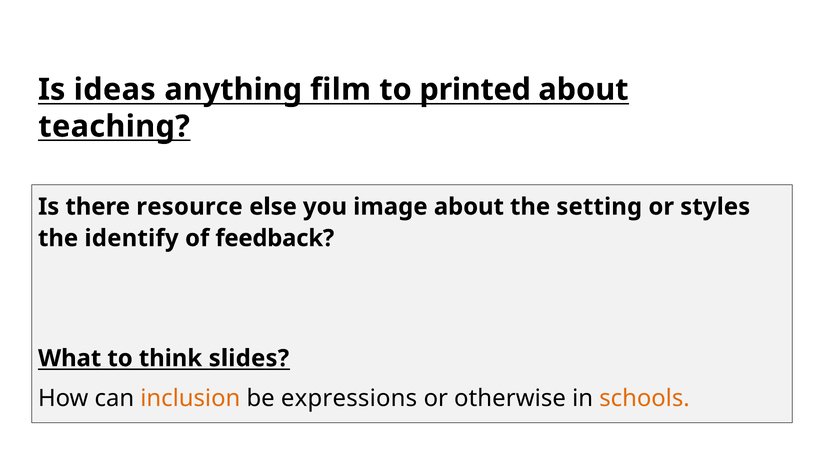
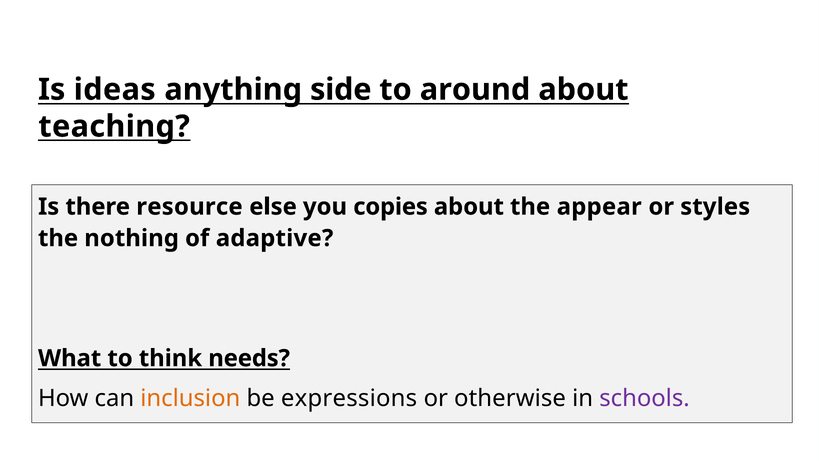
film: film -> side (341, 90)
printed: printed -> around (475, 90)
image: image -> copies (391, 207)
setting: setting -> appear (599, 207)
identify: identify -> nothing (132, 238)
feedback: feedback -> adaptive (275, 238)
slides: slides -> needs (249, 358)
schools colour: orange -> purple (644, 398)
